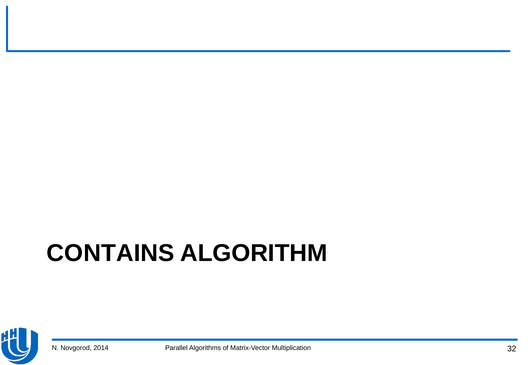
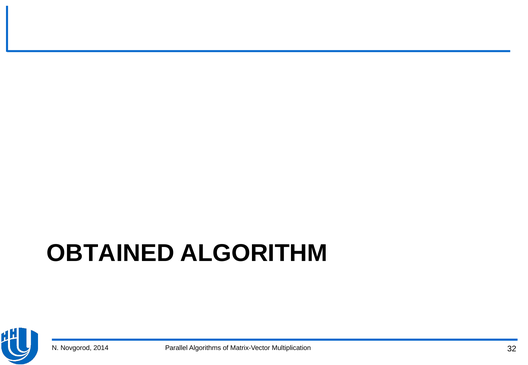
CONTAINS: CONTAINS -> OBTAINED (111, 254)
